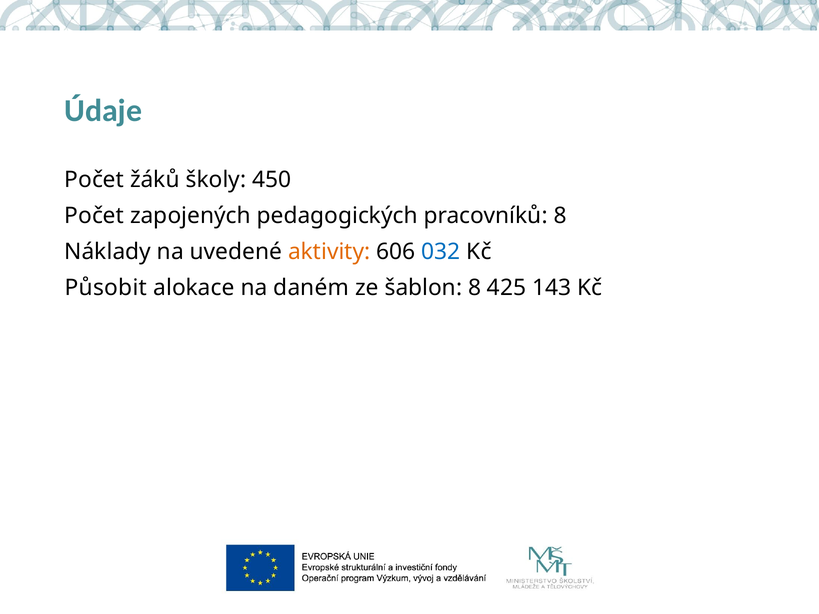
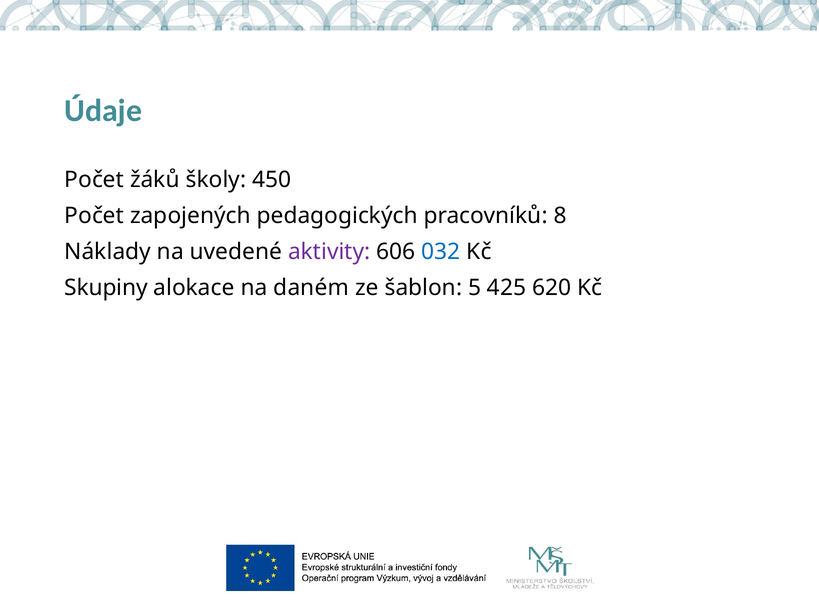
aktivity colour: orange -> purple (329, 252)
Působit: Působit -> Skupiny (106, 288)
šablon 8: 8 -> 5 (475, 288)
143: 143 -> 620 (552, 288)
